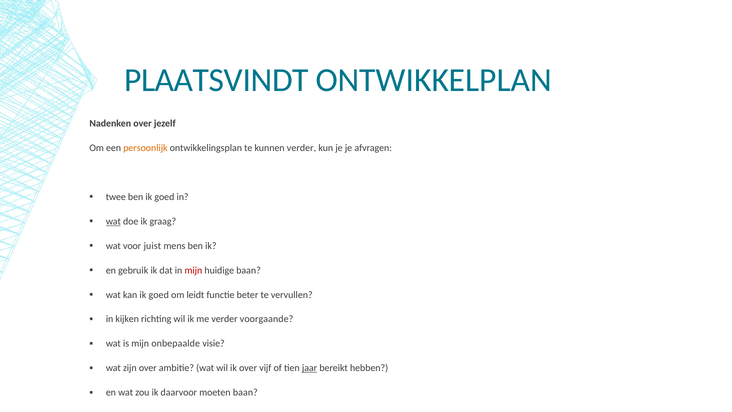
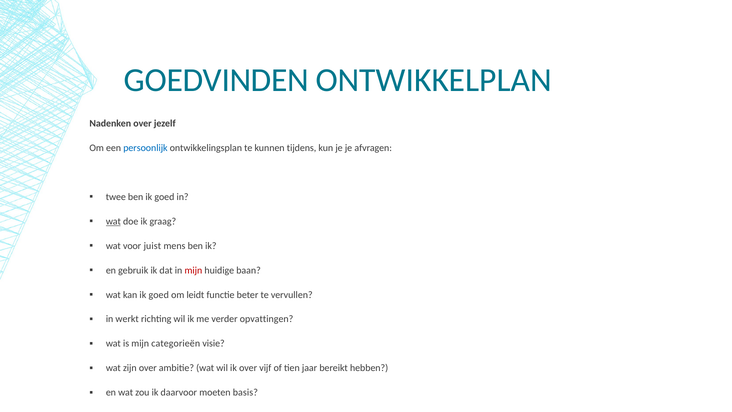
PLAATSVINDT: PLAATSVINDT -> GOEDVINDEN (216, 80)
persoonlijk colour: orange -> blue (145, 148)
kunnen verder: verder -> tijdens (302, 148)
kijken: kijken -> werkt (127, 319)
voorgaande: voorgaande -> opvattingen (267, 319)
onbepaalde: onbepaalde -> categorieën (176, 343)
jaar underline: present -> none (310, 368)
moeten baan: baan -> basis (245, 392)
